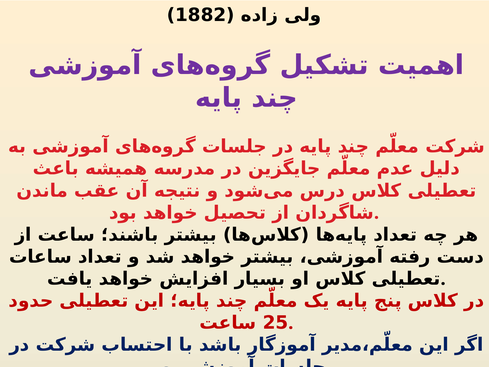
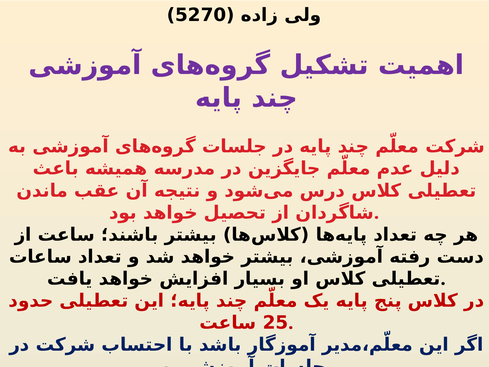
1882: 1882 -> 5270 (201, 15)
